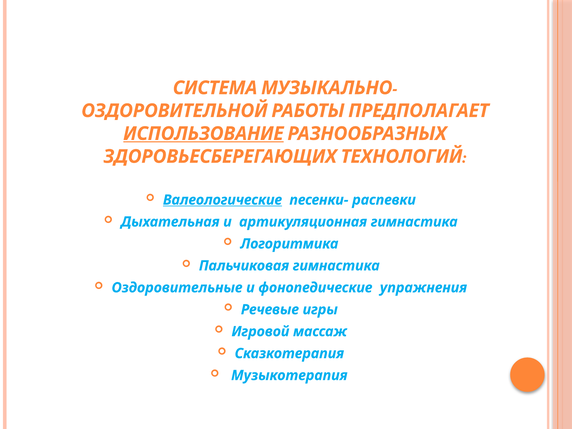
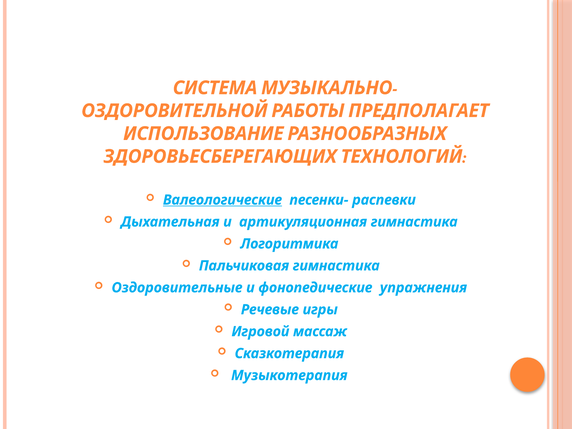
ИСПОЛЬЗОВАНИЕ underline: present -> none (203, 134)
